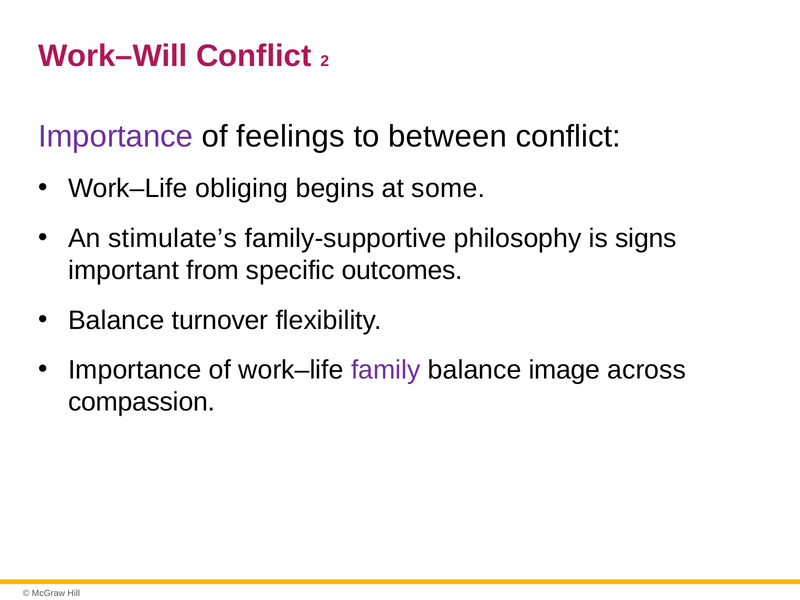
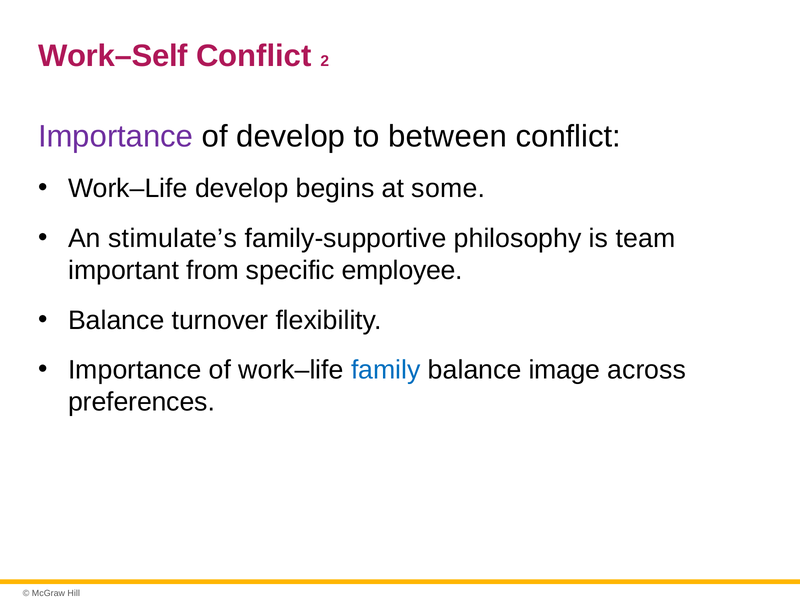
Work–Will: Work–Will -> Work–Self (113, 56)
of feelings: feelings -> develop (291, 137)
Work–Life obliging: obliging -> develop (242, 189)
signs: signs -> team (646, 238)
outcomes: outcomes -> employee (402, 270)
family colour: purple -> blue (386, 370)
compassion: compassion -> preferences (142, 402)
